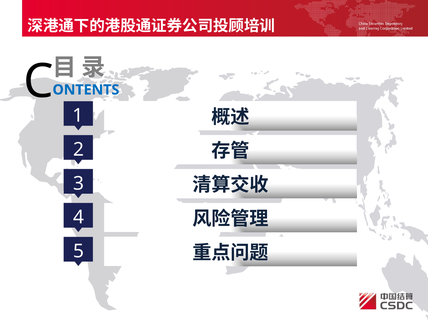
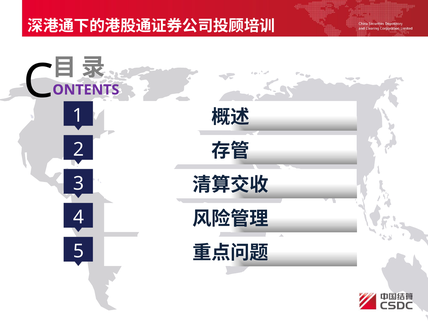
ONTENTS colour: blue -> purple (86, 90)
